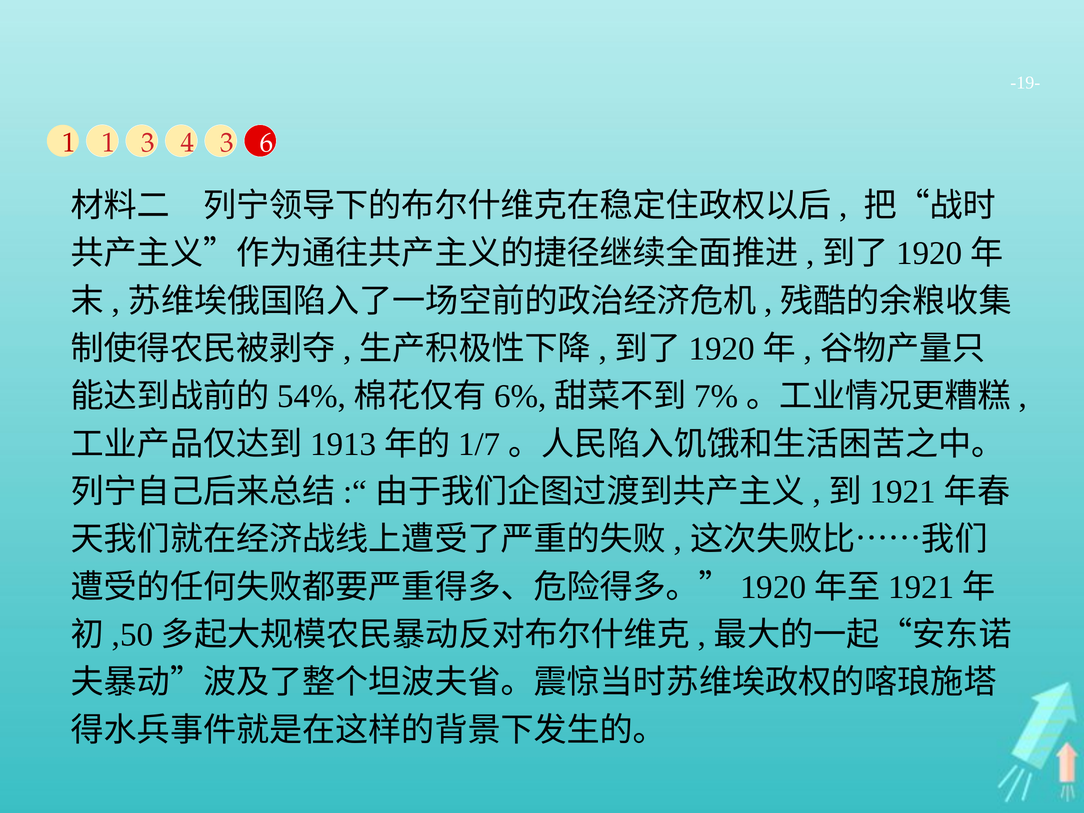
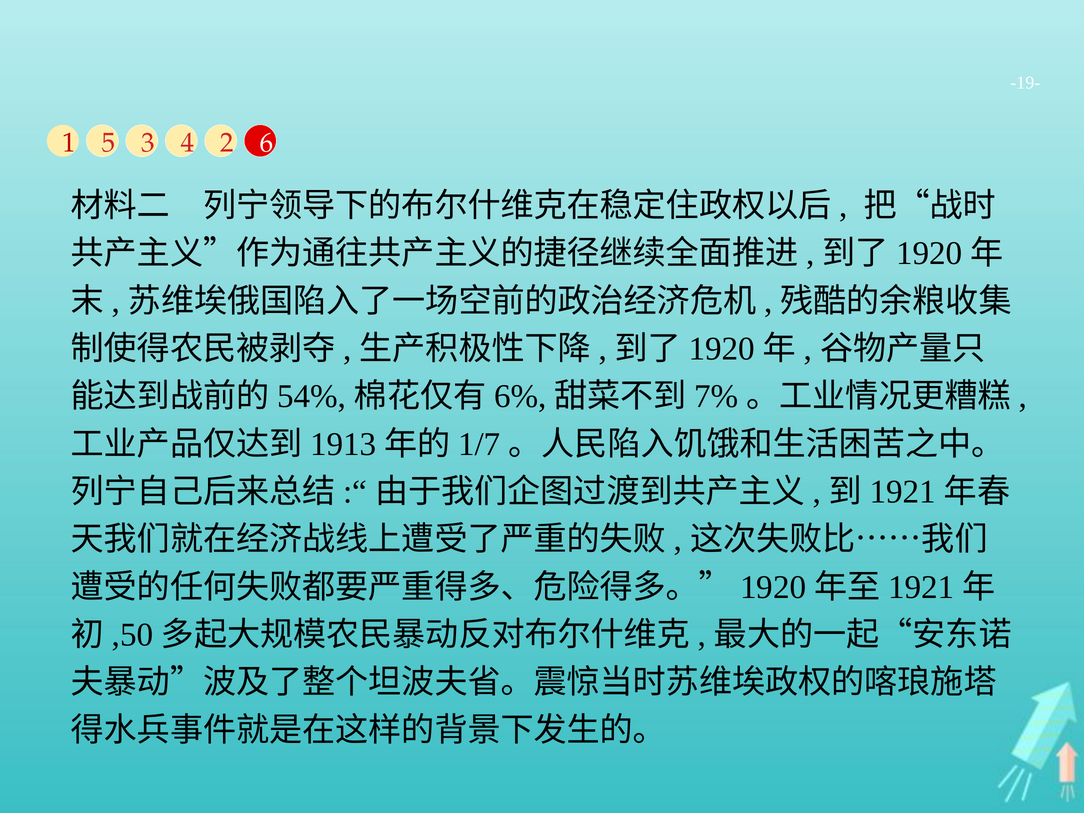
1 1: 1 -> 5 (108, 143)
4 3: 3 -> 2 (227, 143)
